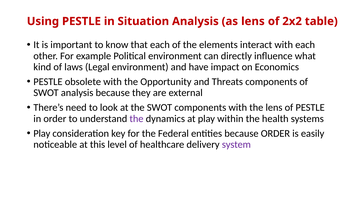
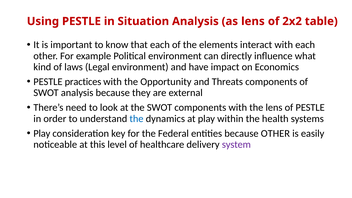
obsolete: obsolete -> practices (83, 82)
the colour: purple -> blue (137, 119)
because ORDER: ORDER -> OTHER (275, 133)
